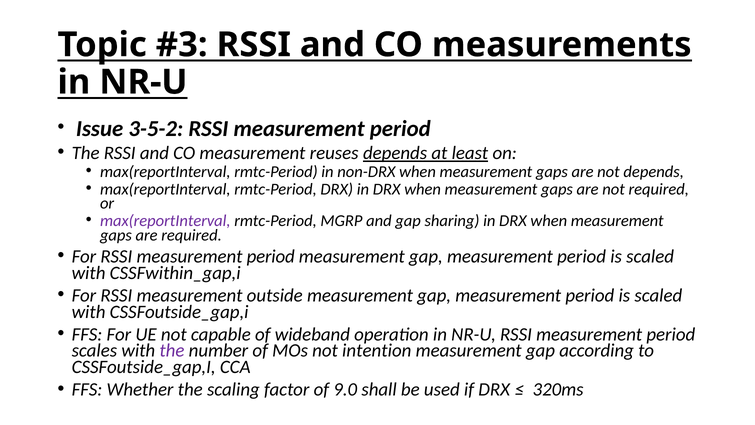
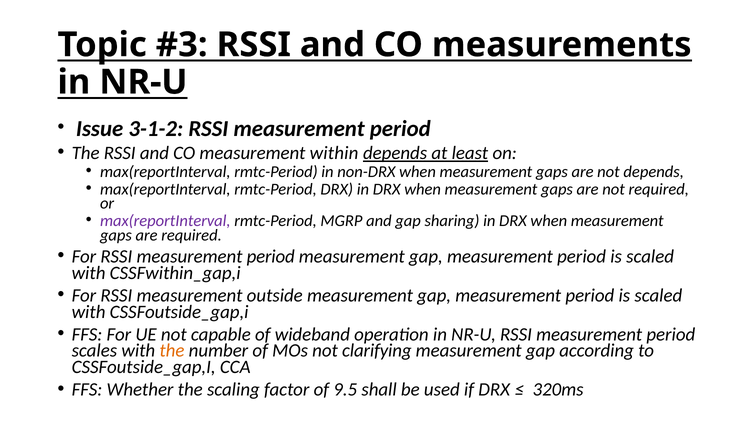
3-5-2: 3-5-2 -> 3-1-2 (156, 128)
reuses: reuses -> within (334, 153)
the colour: purple -> orange (172, 350)
intention: intention -> clarifying (377, 350)
9.0: 9.0 -> 9.5 (345, 389)
